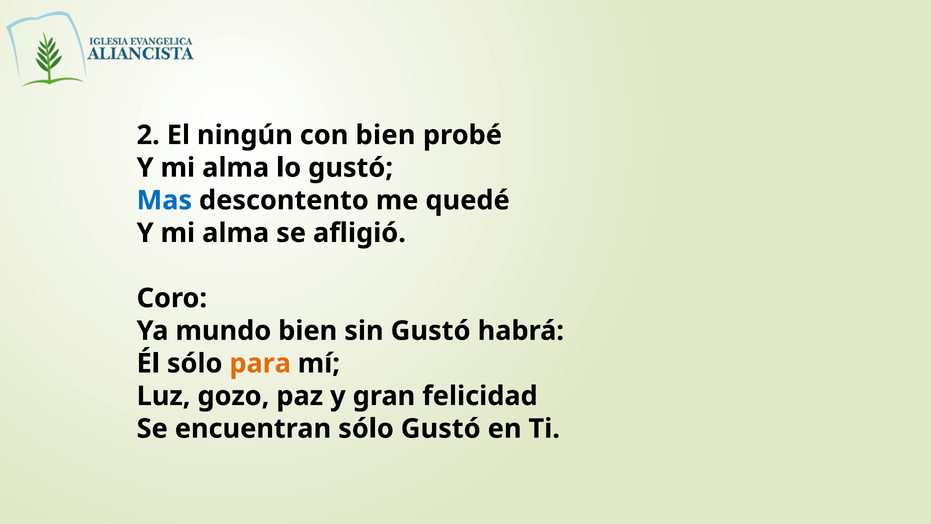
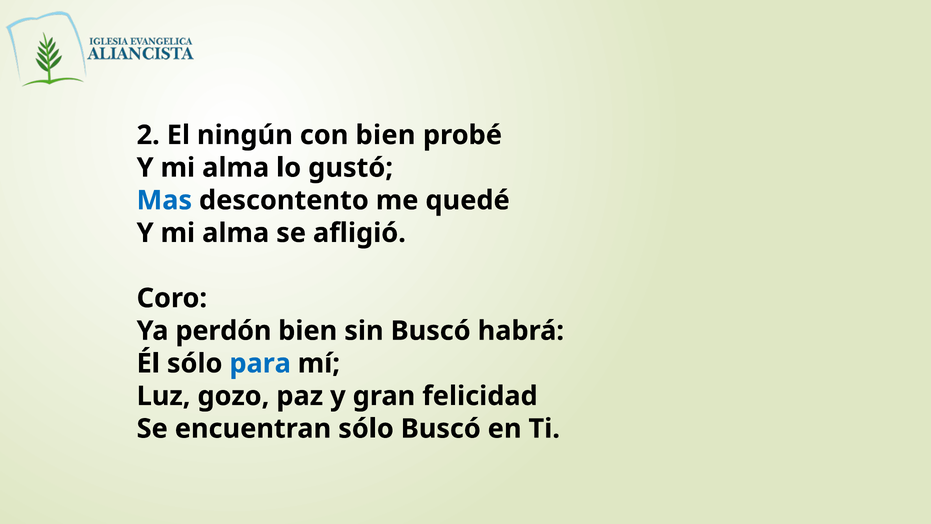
mundo: mundo -> perdón (223, 331)
sin Gustó: Gustó -> Buscó (431, 331)
para colour: orange -> blue (260, 363)
sólo Gustó: Gustó -> Buscó (441, 428)
